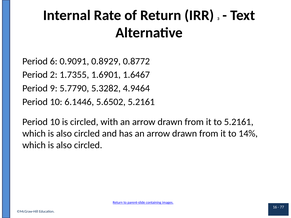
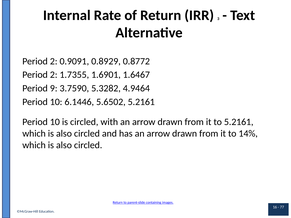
6: 6 -> 2 (54, 61)
5.7790: 5.7790 -> 3.7590 (74, 88)
